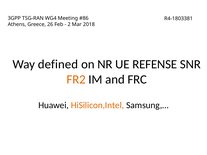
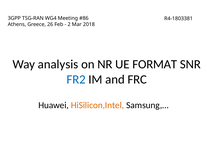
defined: defined -> analysis (58, 64)
REFENSE: REFENSE -> FORMAT (155, 64)
FR2 colour: orange -> blue (76, 79)
